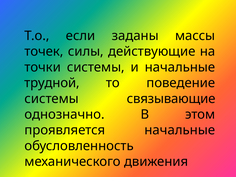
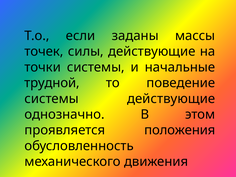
системы связывающие: связывающие -> действующие (171, 99)
проявляется начальные: начальные -> положения (180, 130)
